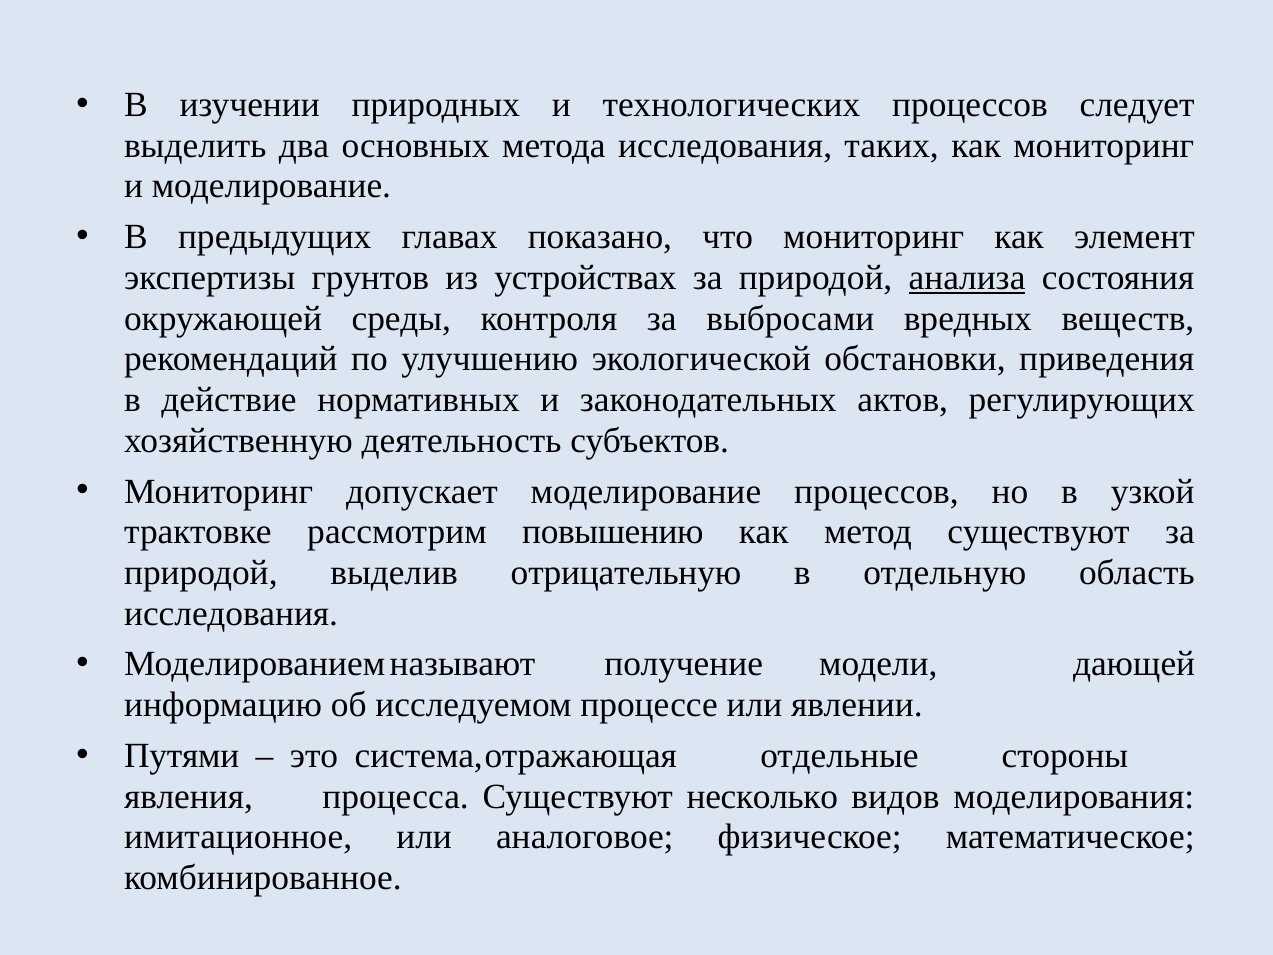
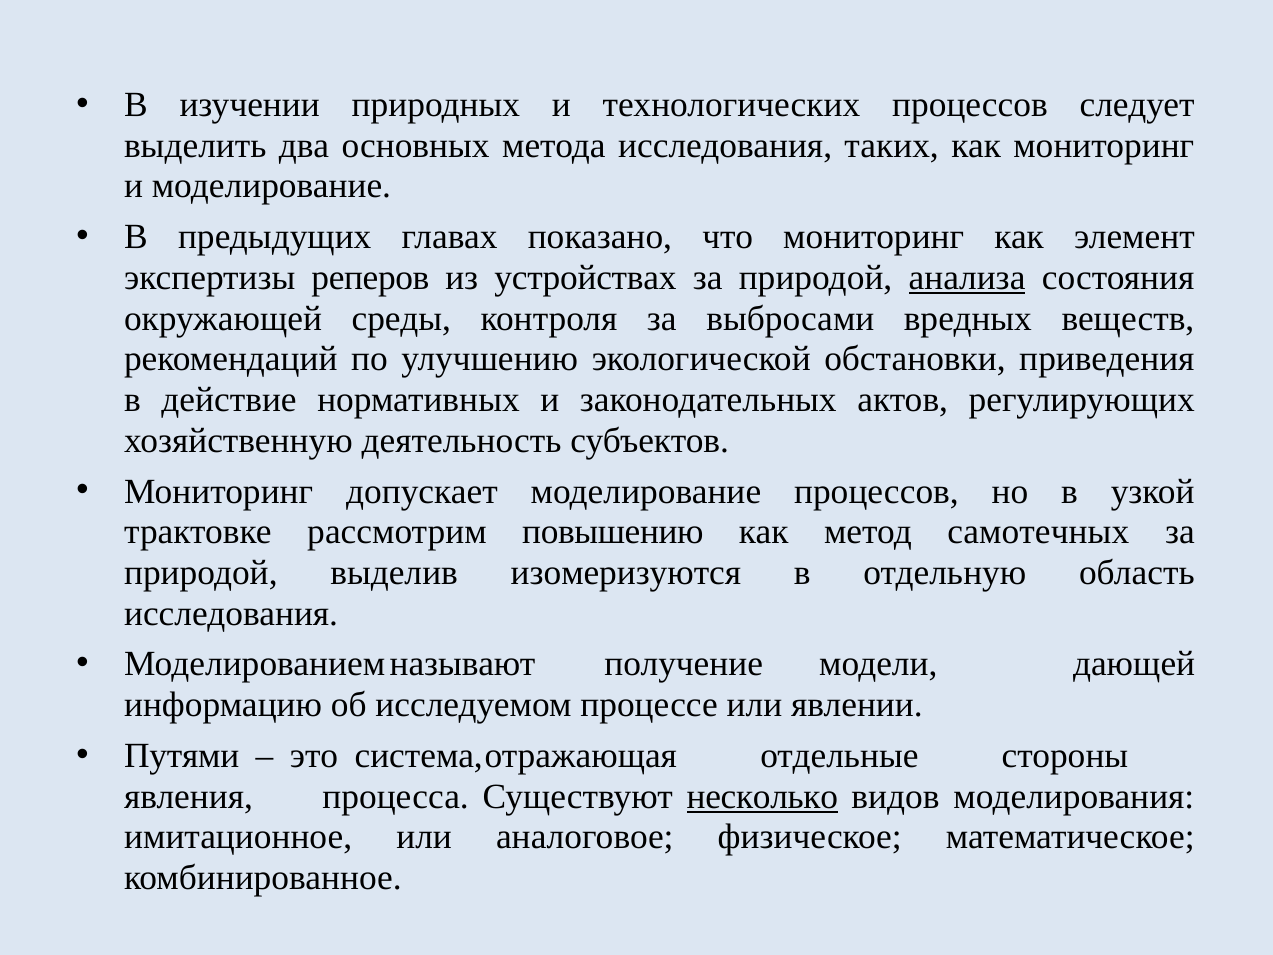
грунтов: грунтов -> реперов (370, 278)
метод существуют: существуют -> самотечных (1038, 532)
отрицательную: отрицательную -> изомеризуются (626, 573)
несколько underline: none -> present (762, 796)
